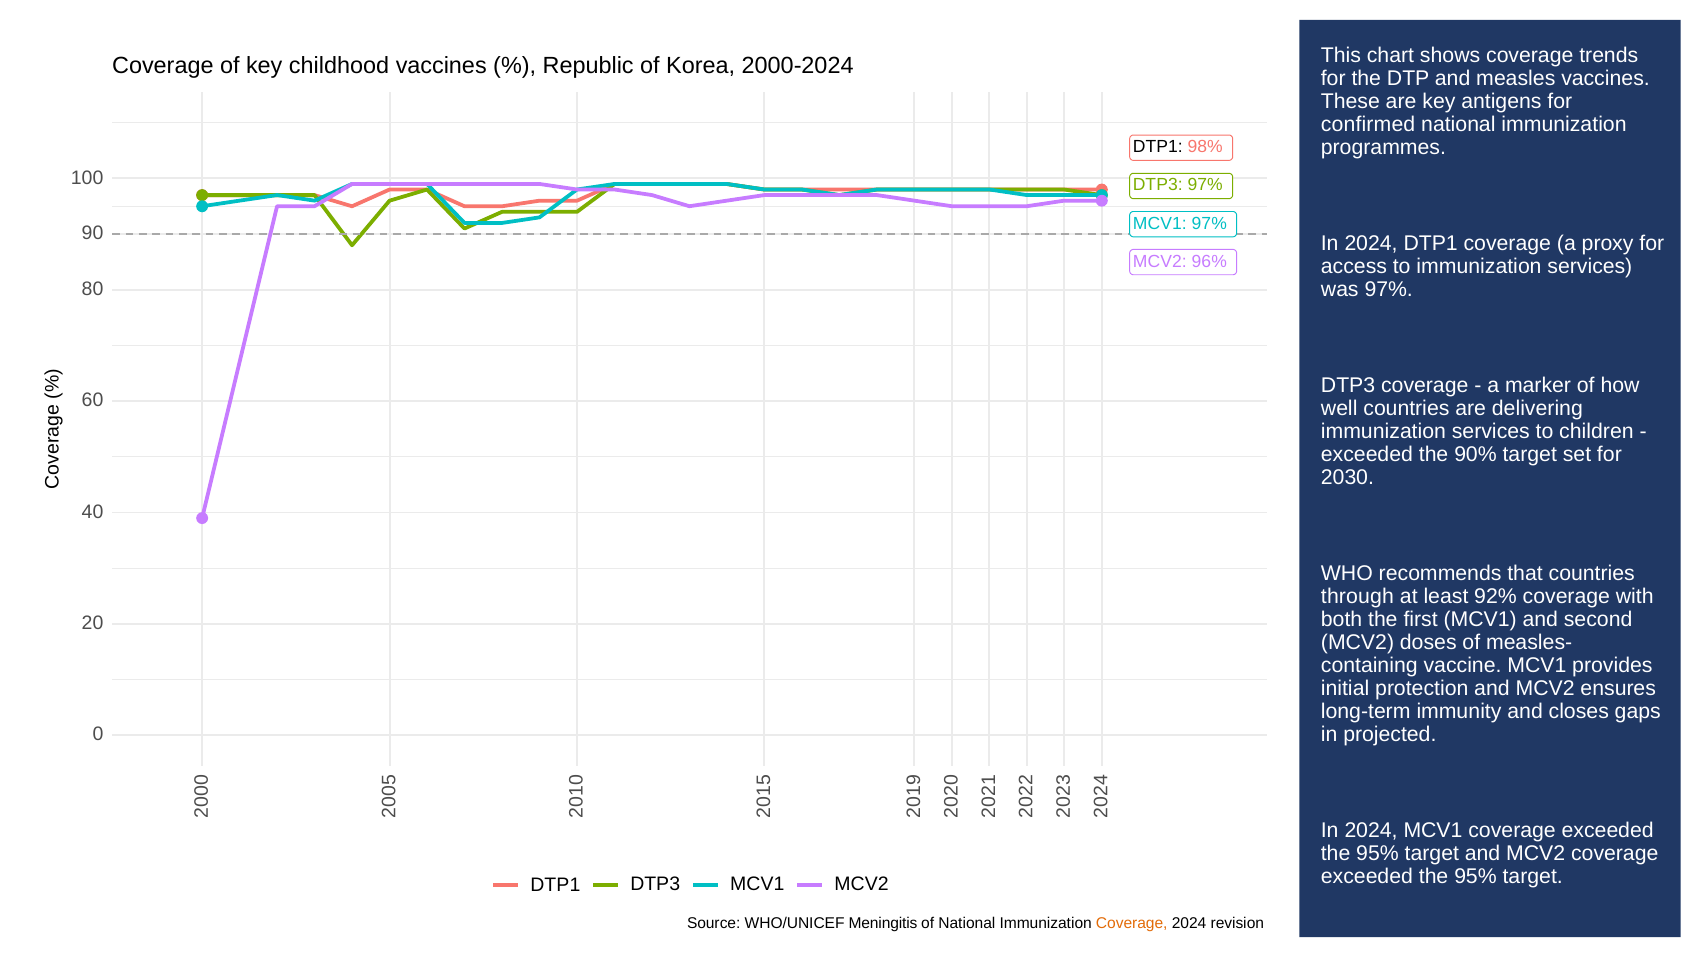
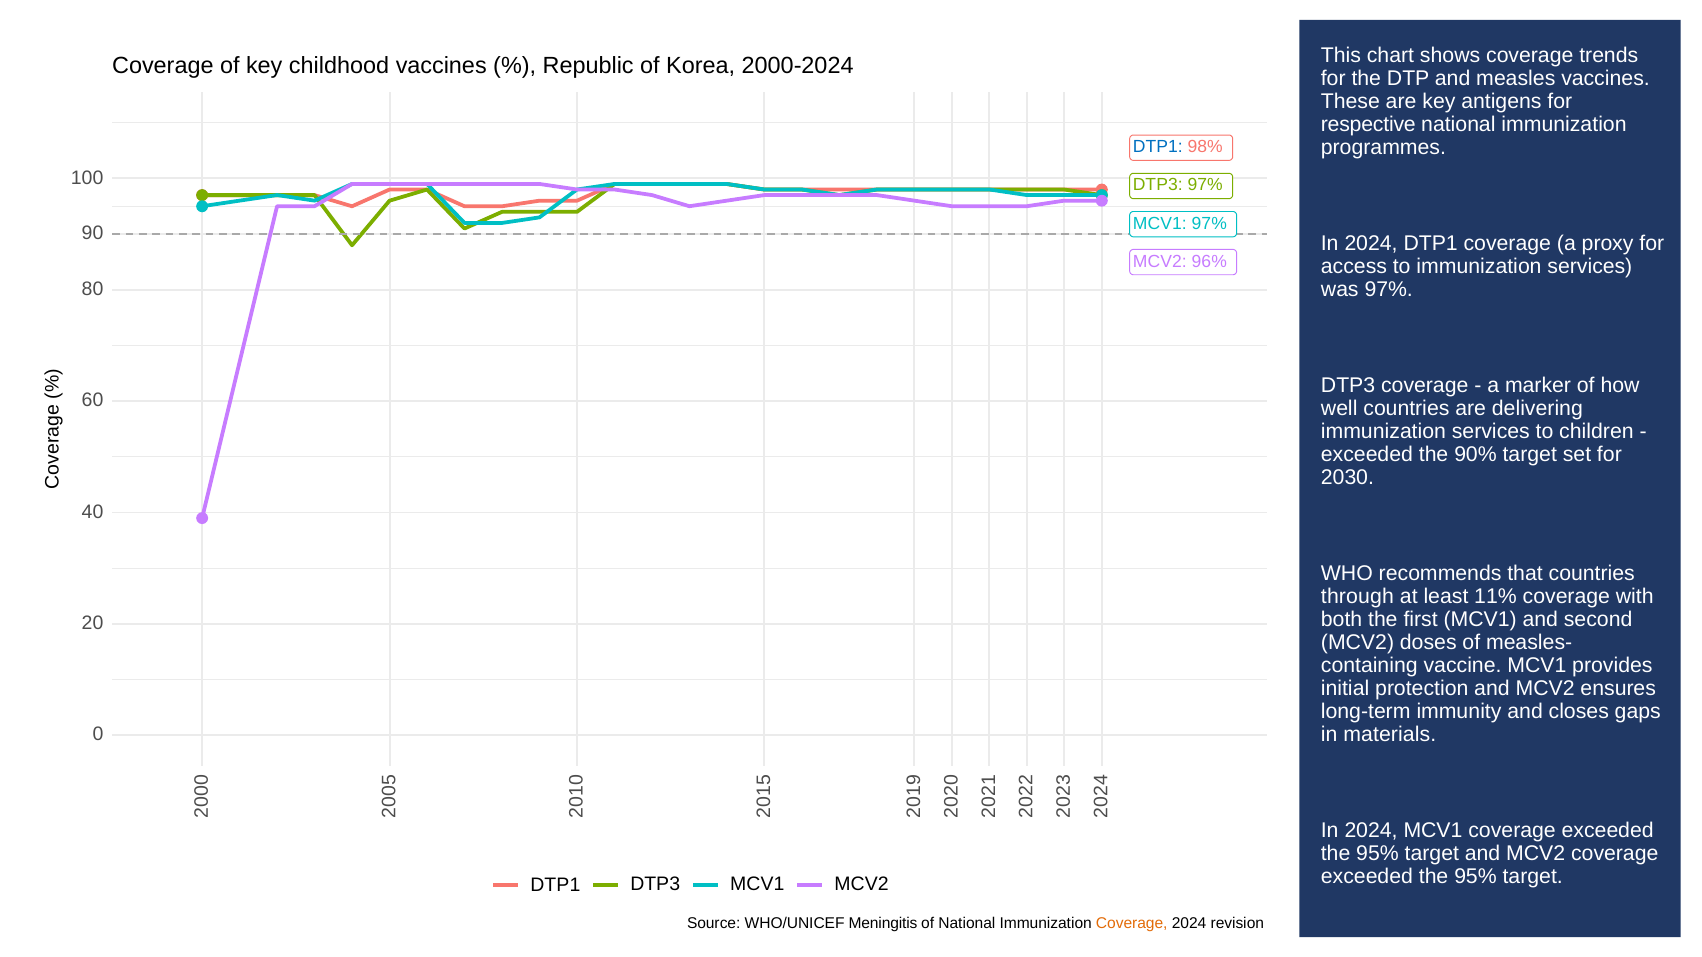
confirmed: confirmed -> respective (1368, 125)
DTP1 colour: black -> blue (1158, 147)
92%: 92% -> 11% (1495, 597)
projected: projected -> materials (1390, 735)
